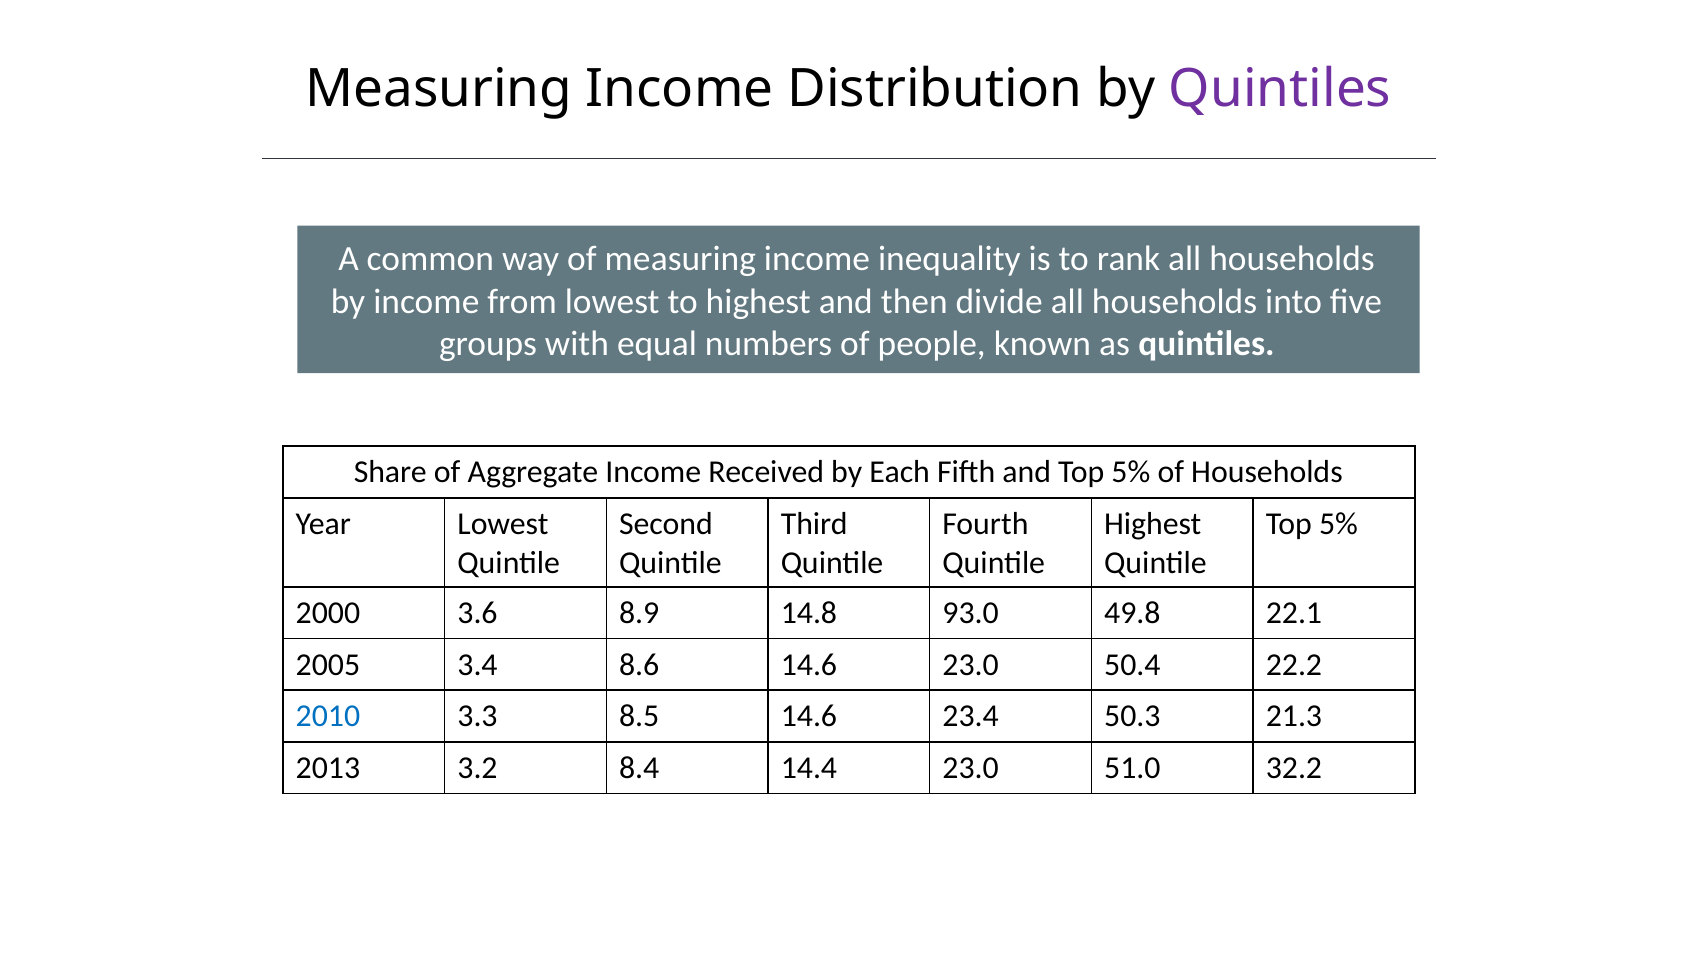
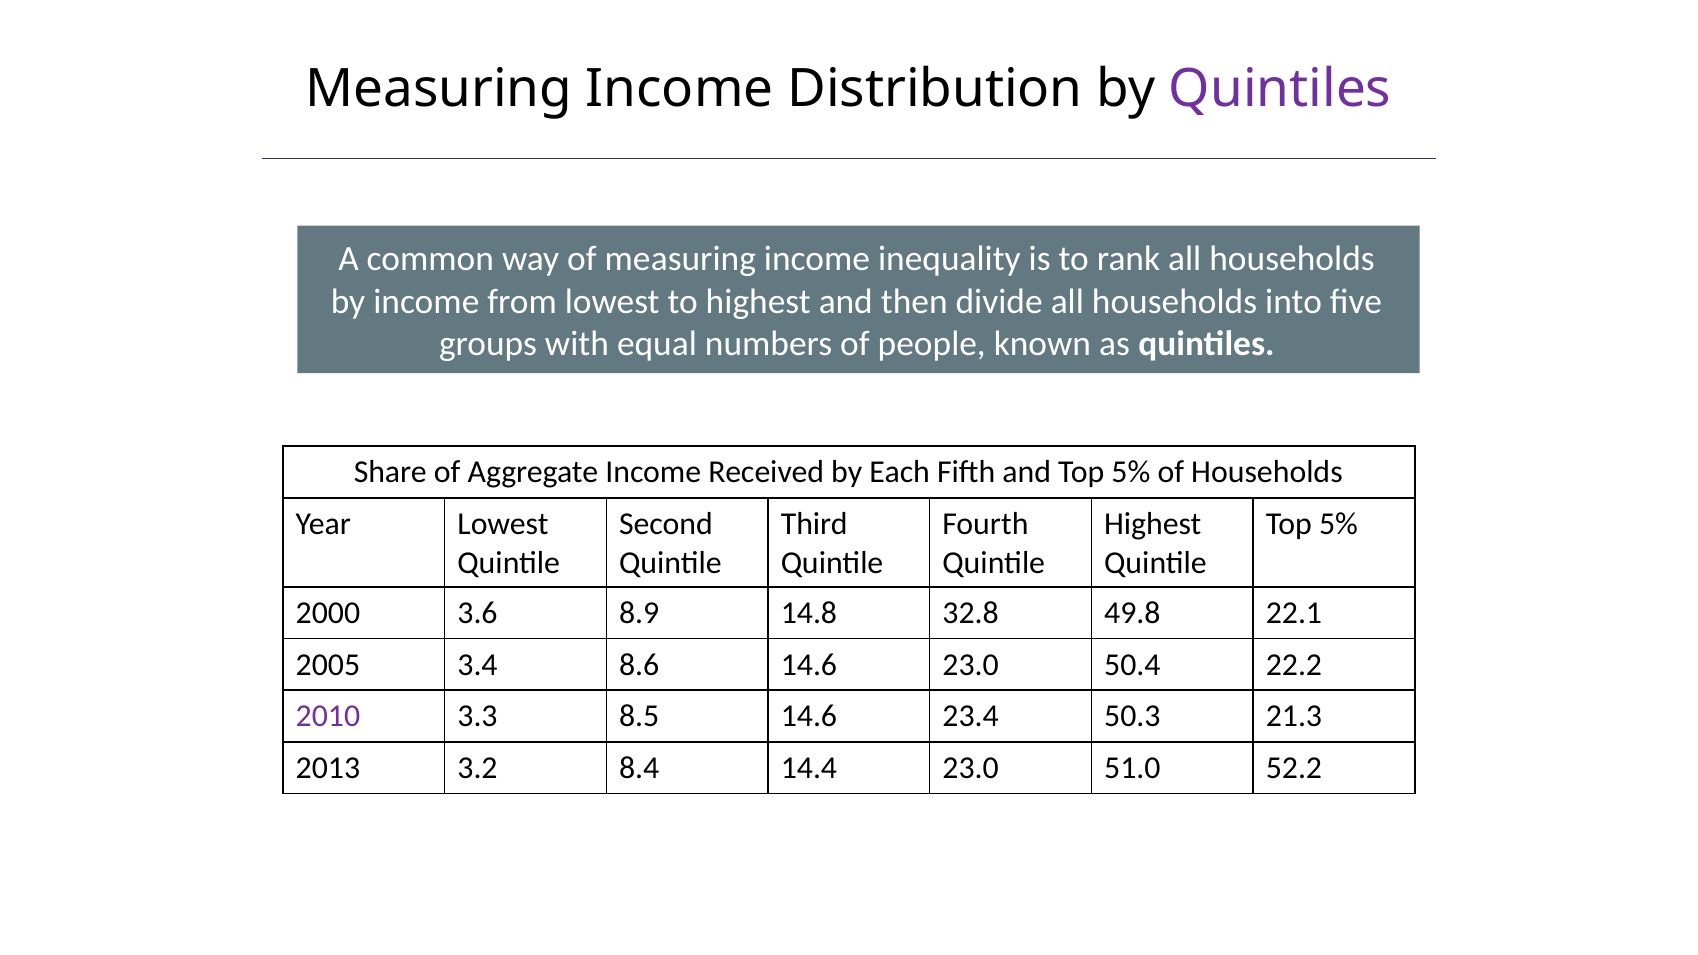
93.0: 93.0 -> 32.8 (971, 613)
2010 colour: blue -> purple (328, 716)
32.2: 32.2 -> 52.2 (1294, 768)
